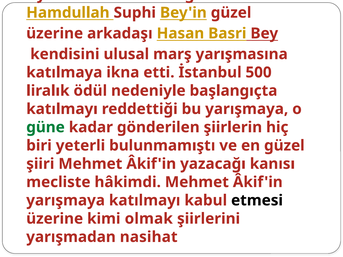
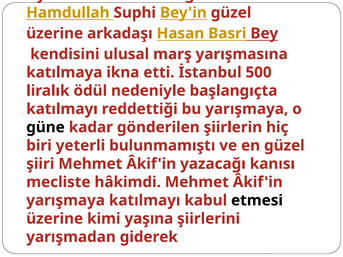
güne colour: green -> black (46, 127)
olmak: olmak -> yaşına (149, 219)
nasihat: nasihat -> giderek (149, 237)
